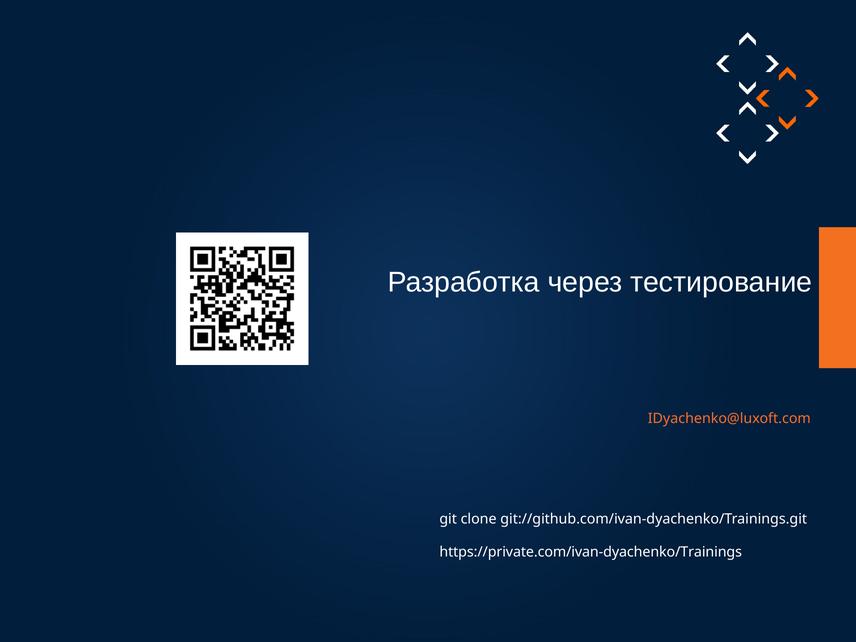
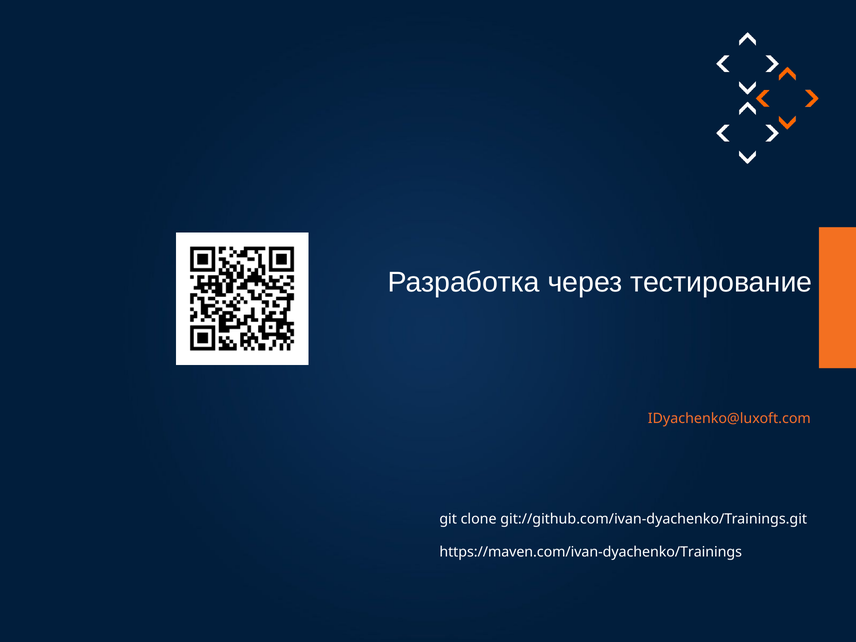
https://private.com/ivan-dyachenko/Trainings: https://private.com/ivan-dyachenko/Trainings -> https://maven.com/ivan-dyachenko/Trainings (591, 552)
